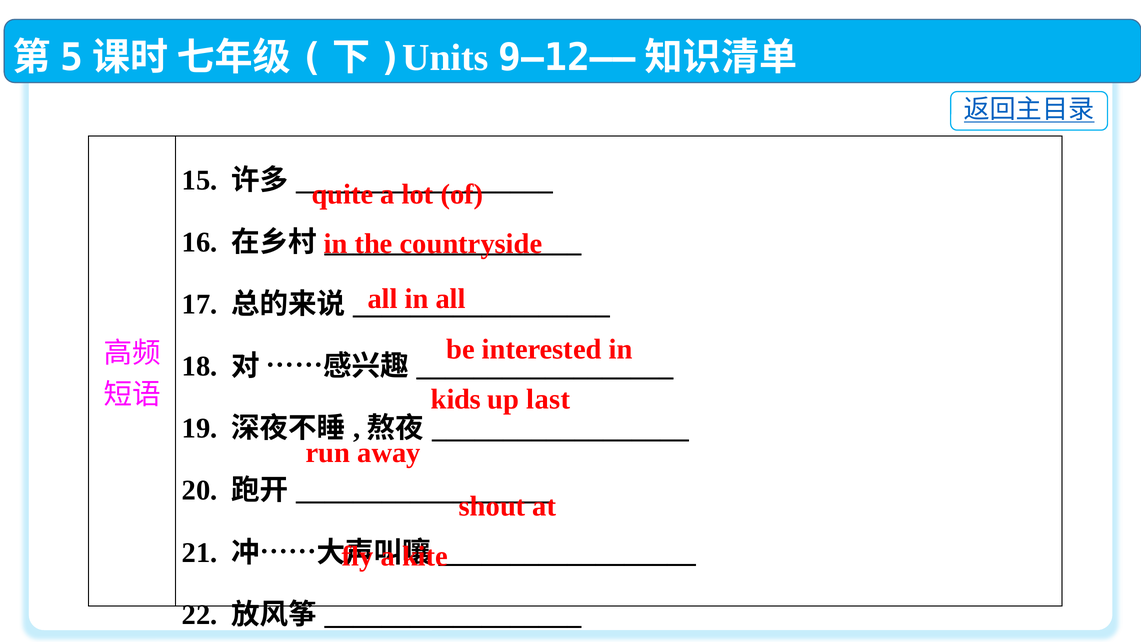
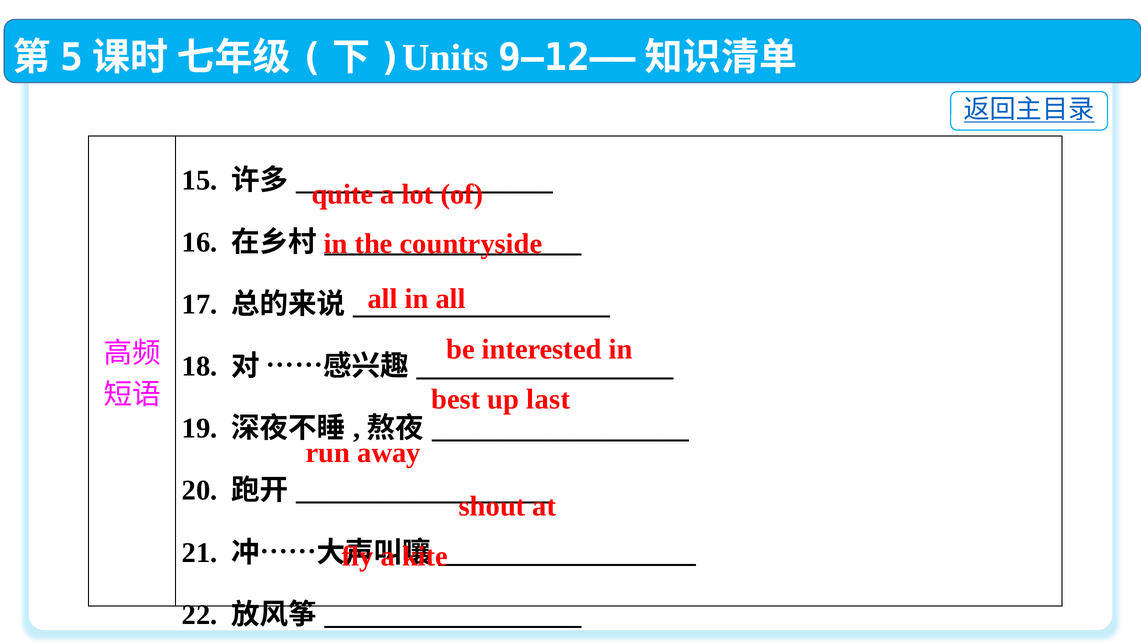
kids: kids -> best (456, 399)
